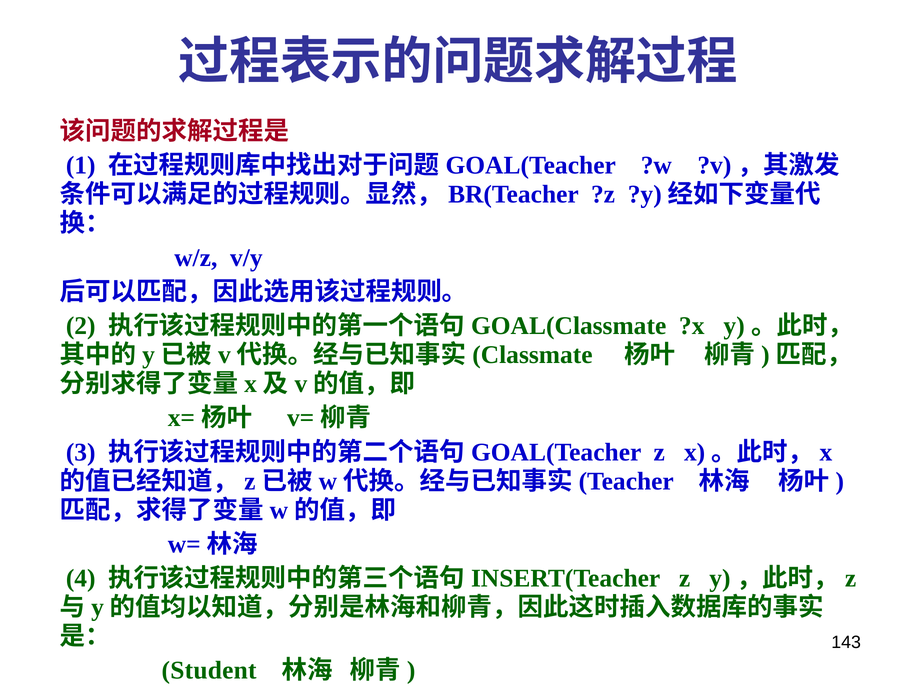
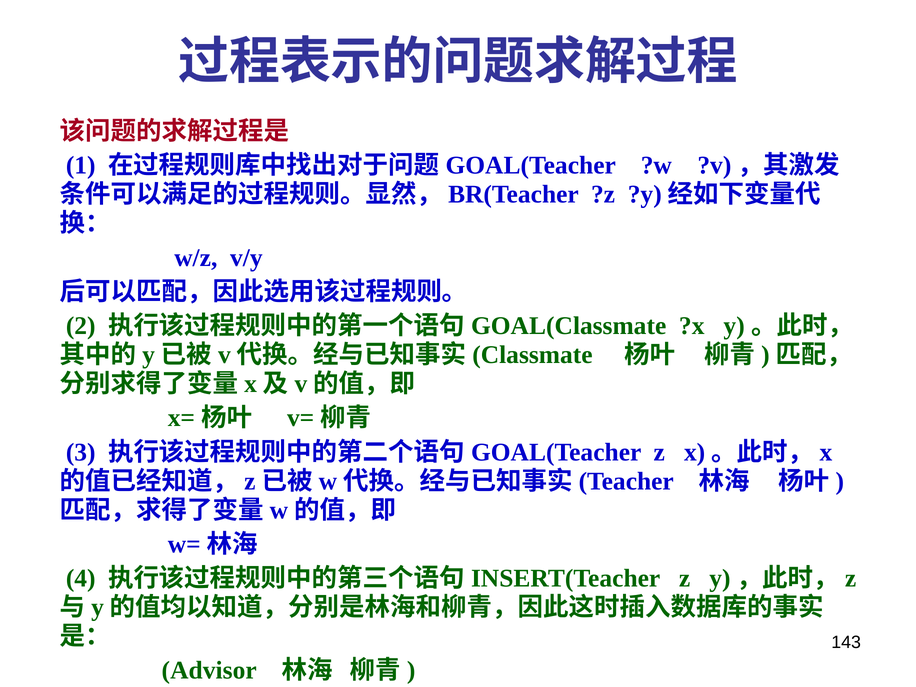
Student: Student -> Advisor (209, 671)
